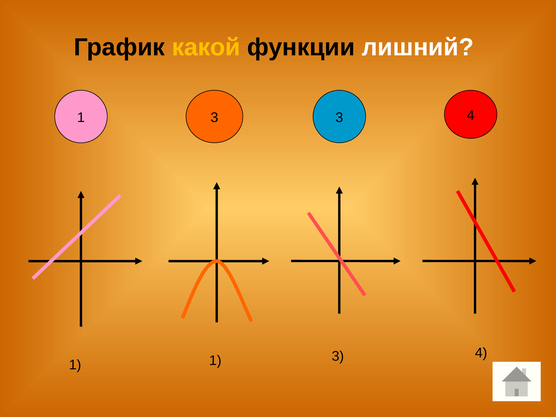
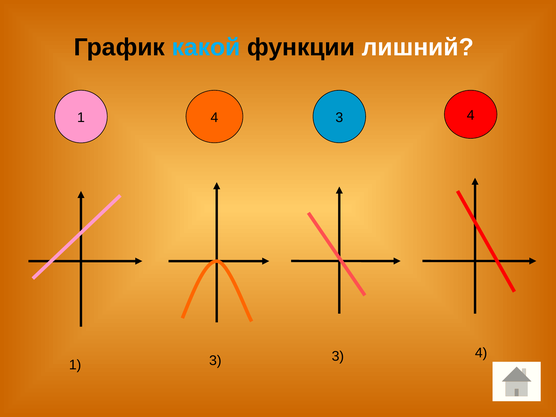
какой colour: yellow -> light blue (206, 47)
3: 3 -> 4 (214, 117)
1 1: 1 -> 3 (215, 361)
